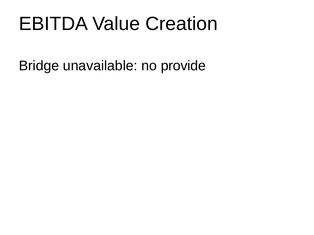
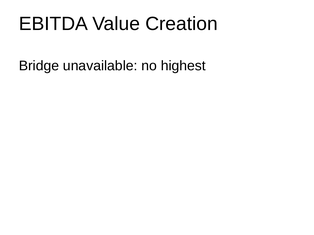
provide: provide -> highest (183, 66)
